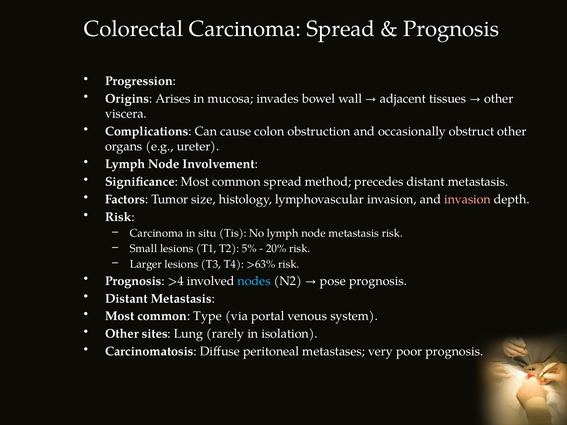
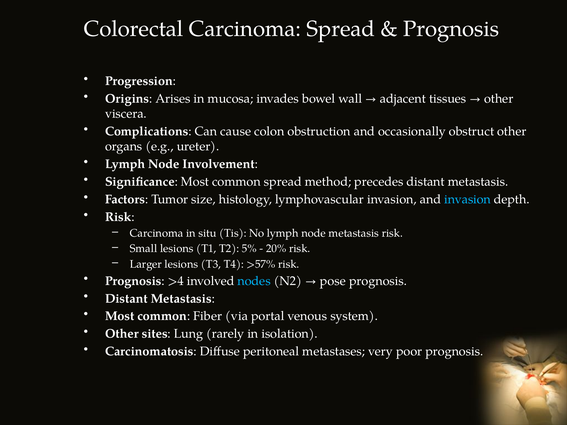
invasion colour: pink -> light blue (468, 199)
>63%: >63% -> >57% (261, 264)
Type: Type -> Fiber (208, 316)
